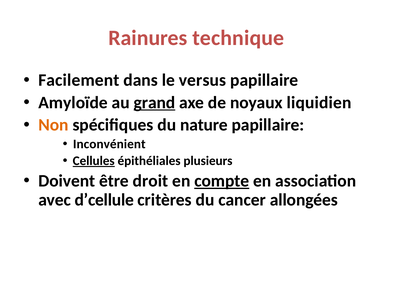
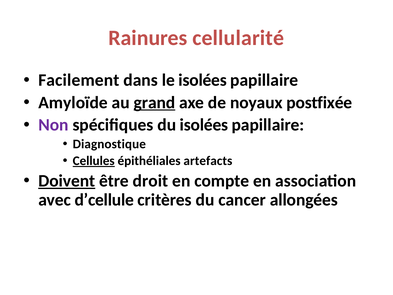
technique: technique -> cellularité (238, 38)
le versus: versus -> isolées (203, 80)
liquidien: liquidien -> postfixée (319, 102)
Non colour: orange -> purple (53, 125)
du nature: nature -> isolées (204, 125)
Inconvénient: Inconvénient -> Diagnostique (109, 144)
plusieurs: plusieurs -> artefacts (208, 161)
Doivent underline: none -> present (67, 181)
compte underline: present -> none (222, 181)
